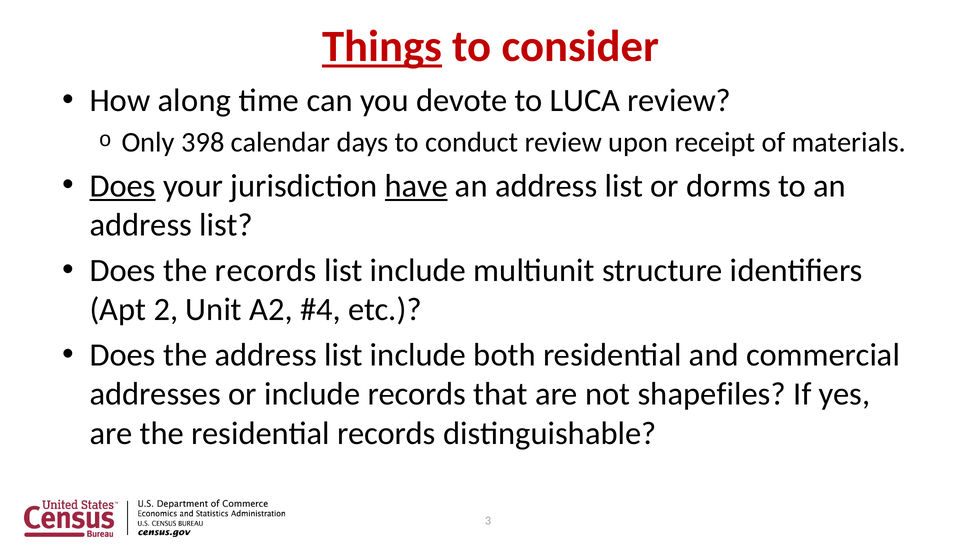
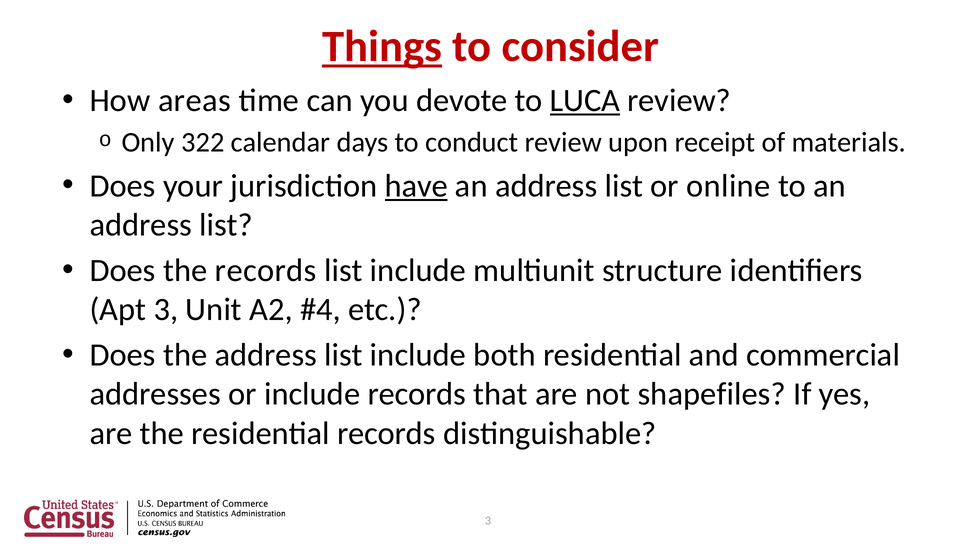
along: along -> areas (194, 101)
LUCA underline: none -> present (585, 101)
398: 398 -> 322 (203, 143)
Does underline: present -> none (123, 186)
dorms: dorms -> online (728, 186)
Apt 2: 2 -> 3 (166, 310)
